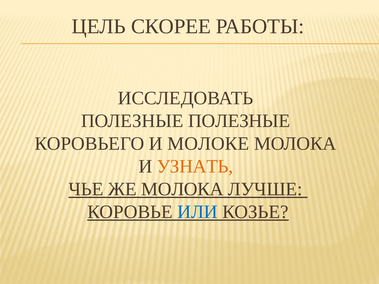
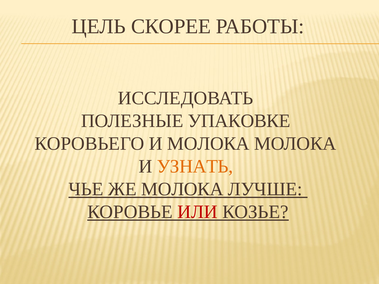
ПОЛЕЗНЫЕ ПОЛЕЗНЫЕ: ПОЛЕЗНЫЕ -> УПАКОВКЕ (239, 121)
И МОЛОКЕ: МОЛОКЕ -> МОЛОКА (208, 144)
ИЛИ colour: blue -> red (198, 212)
